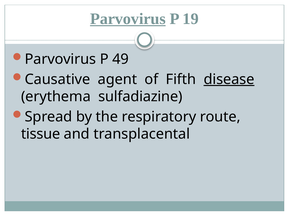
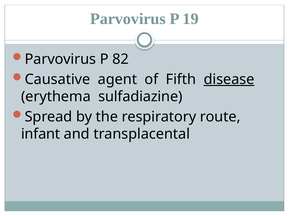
Parvovirus underline: present -> none (128, 19)
49: 49 -> 82 (121, 59)
tissue: tissue -> infant (41, 135)
